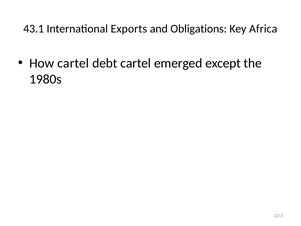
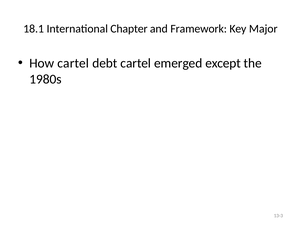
43.1: 43.1 -> 18.1 (34, 29)
Exports: Exports -> Chapter (129, 29)
Obligations: Obligations -> Framework (199, 29)
Africa: Africa -> Major (263, 29)
